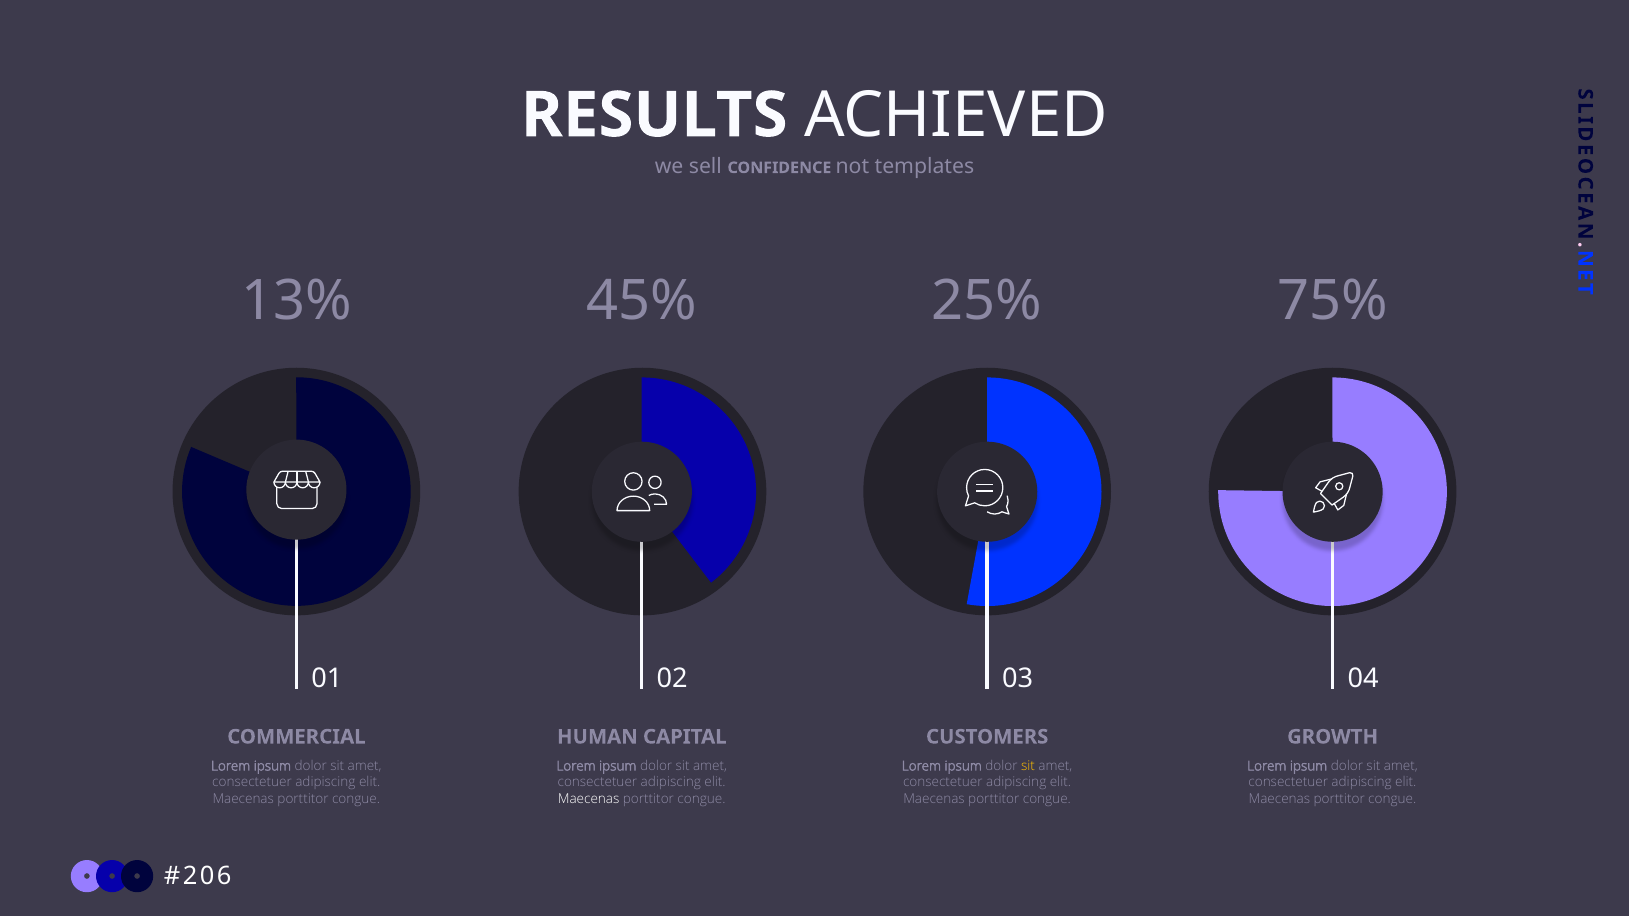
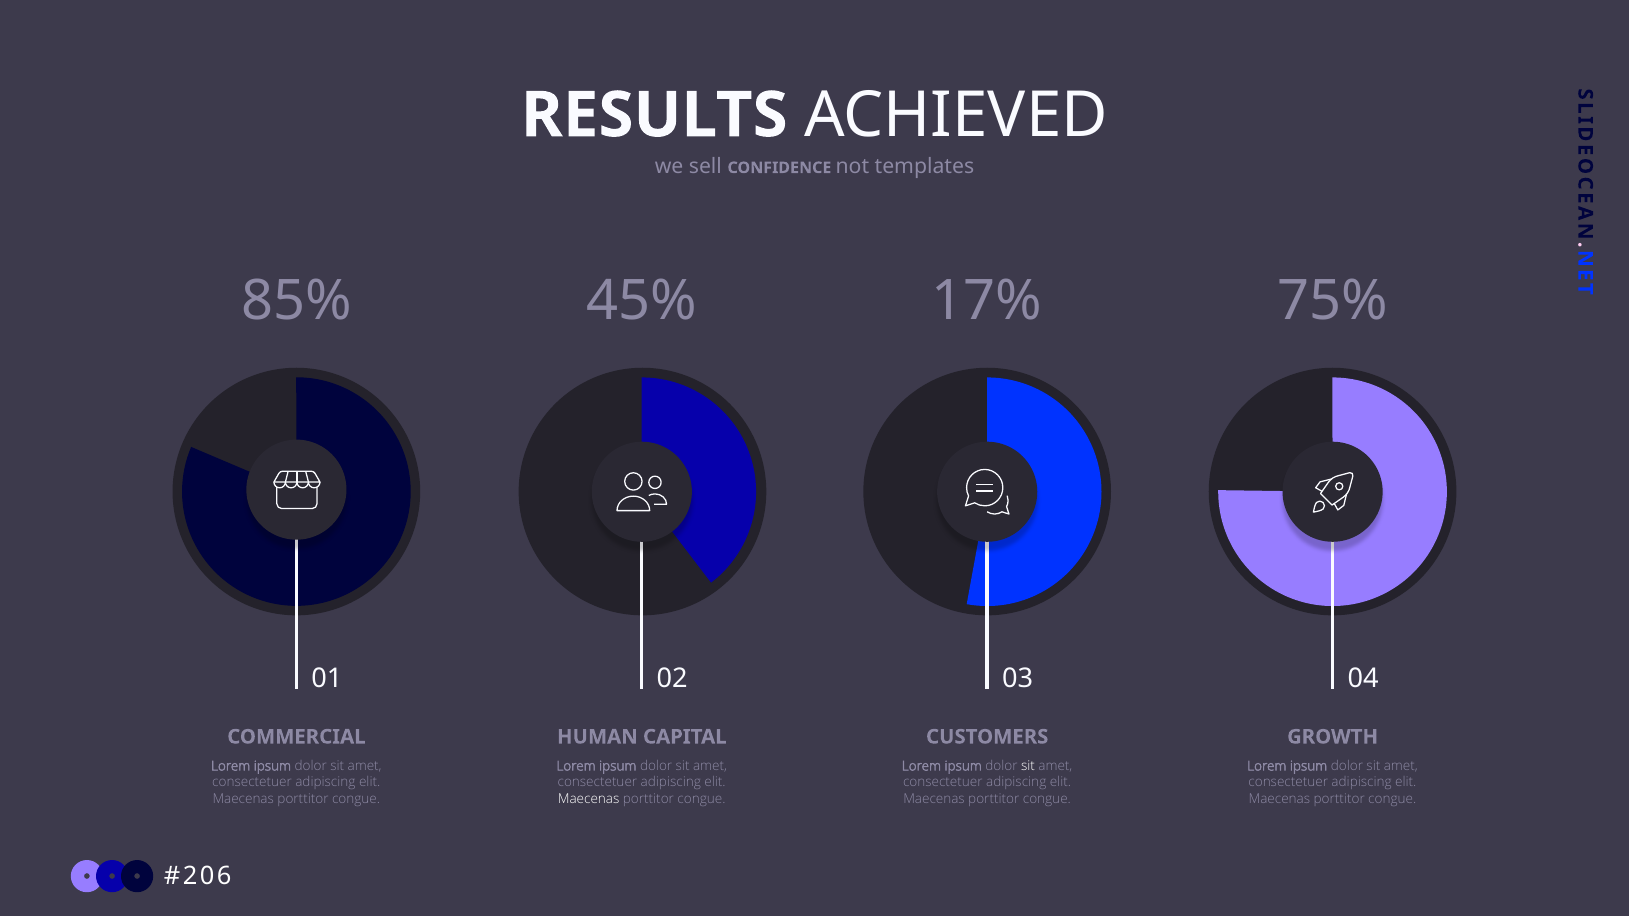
13%: 13% -> 85% (296, 301)
25%: 25% -> 17% (987, 301)
sit colour: yellow -> white (1028, 766)
